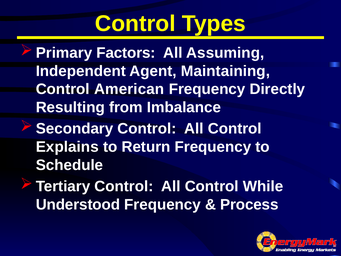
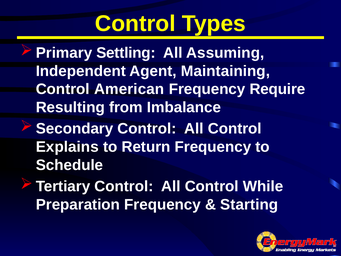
Factors: Factors -> Settling (126, 53)
Directly: Directly -> Require (277, 89)
Understood: Understood -> Preparation (78, 204)
Process: Process -> Starting (249, 204)
